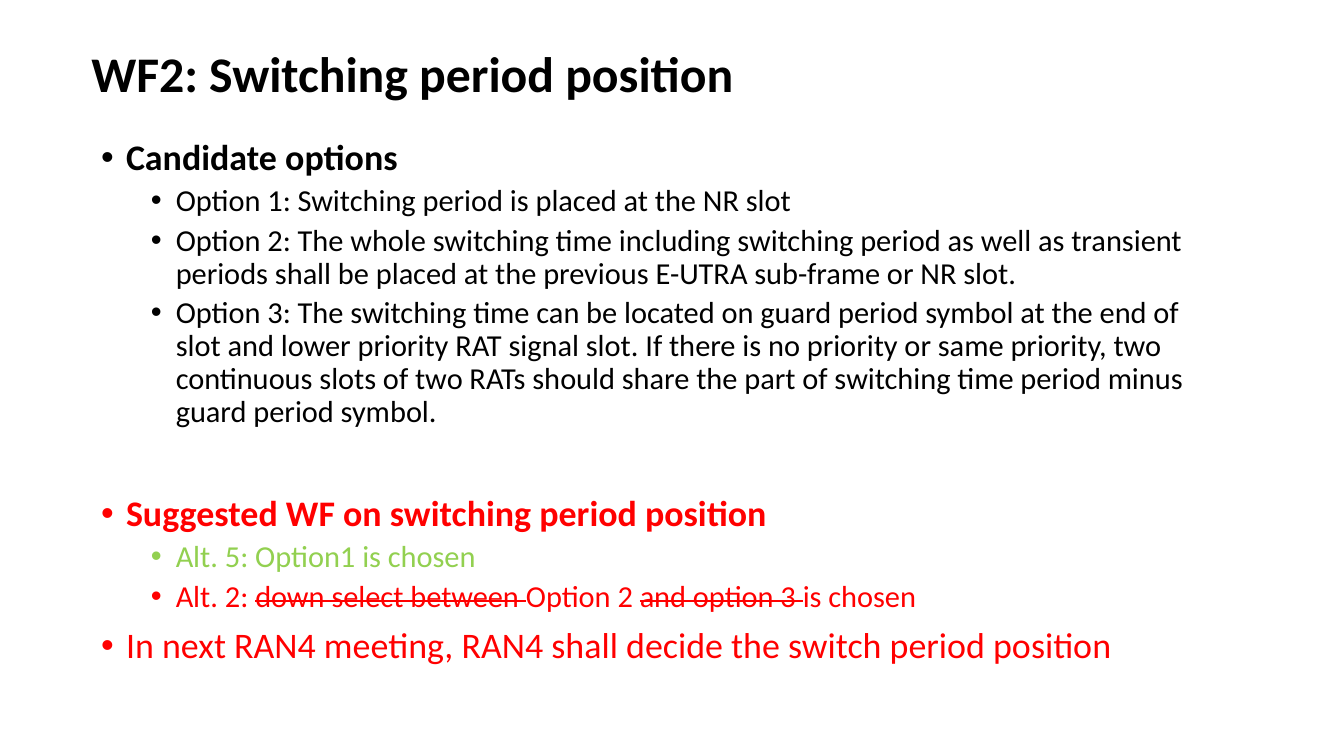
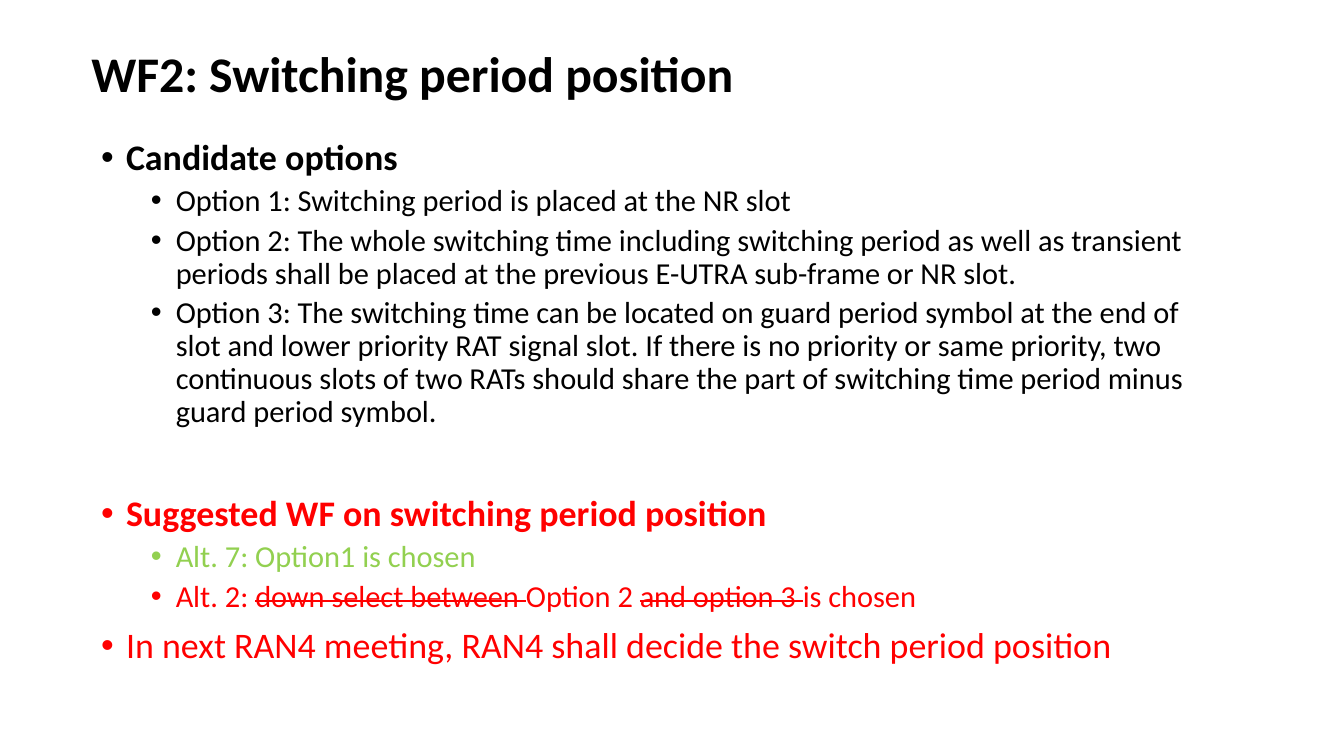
5: 5 -> 7 (237, 557)
